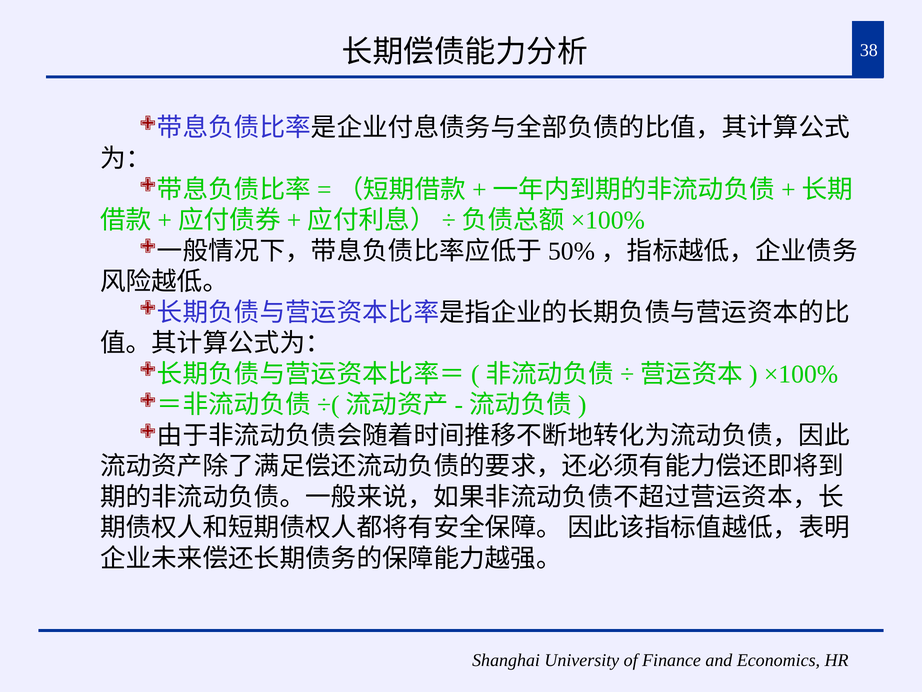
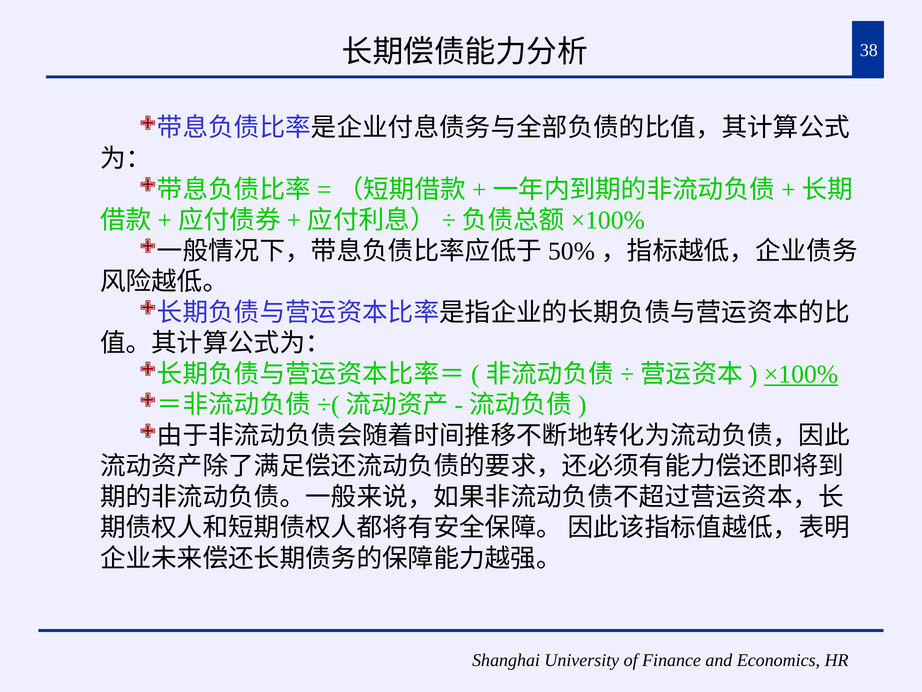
×100% underline: none -> present (801, 374)
